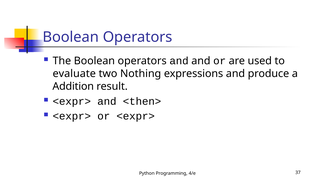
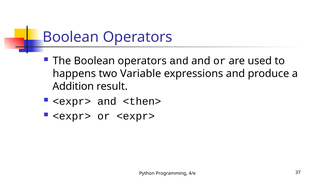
evaluate: evaluate -> happens (74, 74)
Nothing: Nothing -> Variable (141, 74)
